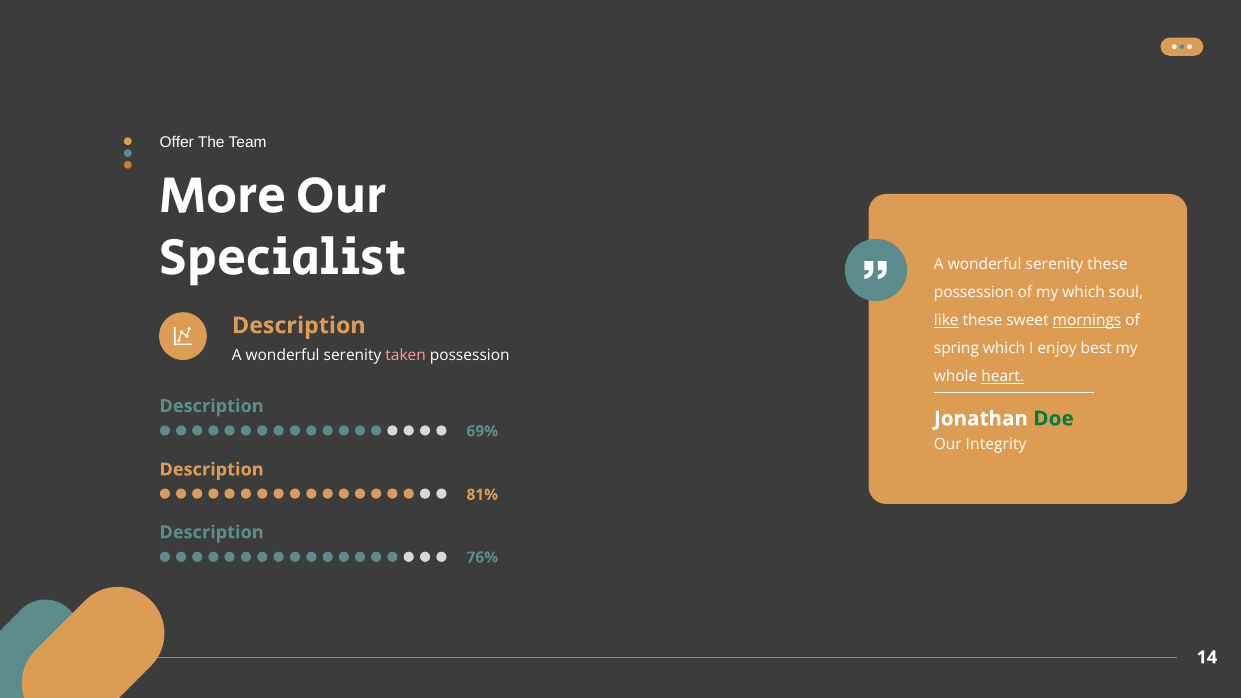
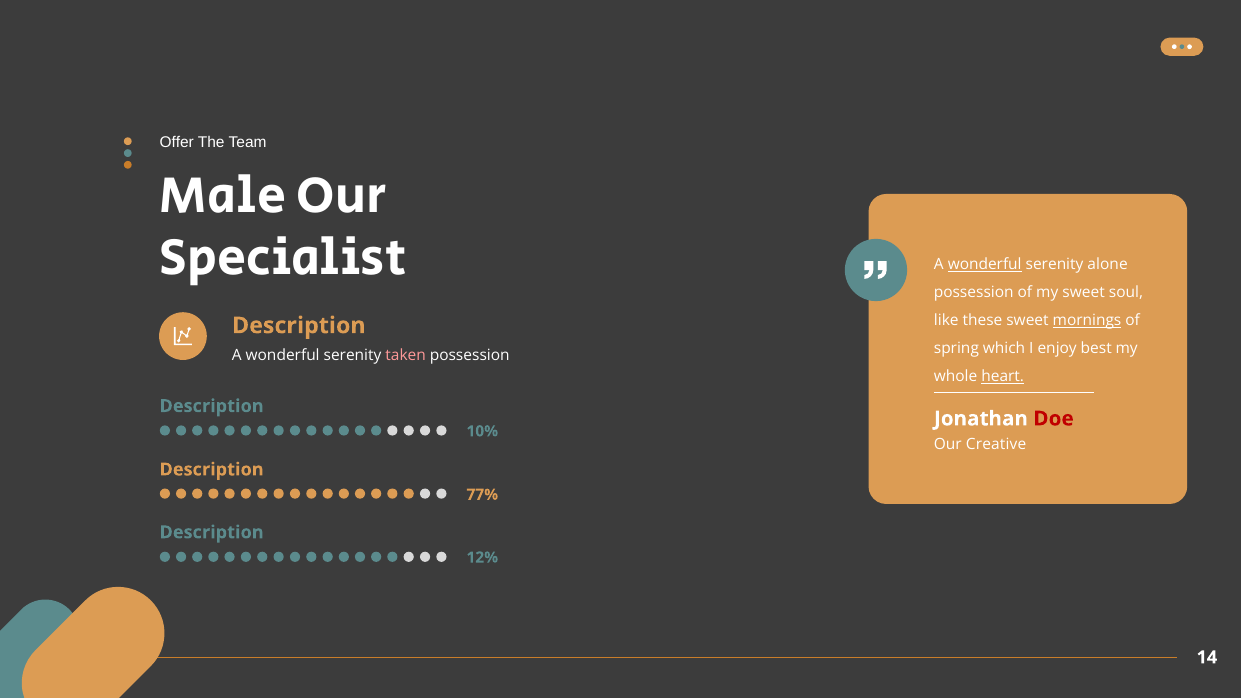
More: More -> Male (223, 196)
wonderful underline: none -> present (985, 265)
serenity these: these -> alone (1108, 265)
my which: which -> sweet (1084, 293)
like underline: present -> none (946, 320)
Doe colour: green -> red (1054, 419)
69%: 69% -> 10% (482, 431)
Integrity: Integrity -> Creative (996, 444)
81%: 81% -> 77% (482, 495)
76%: 76% -> 12% (482, 558)
